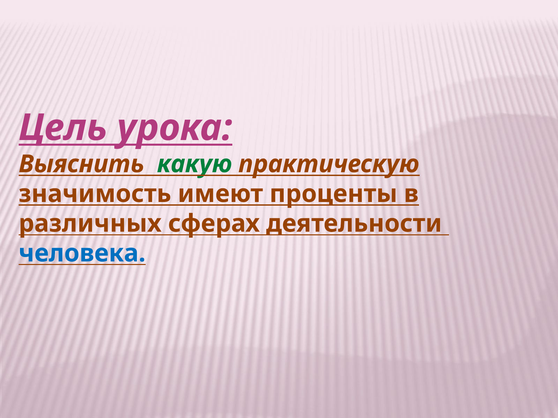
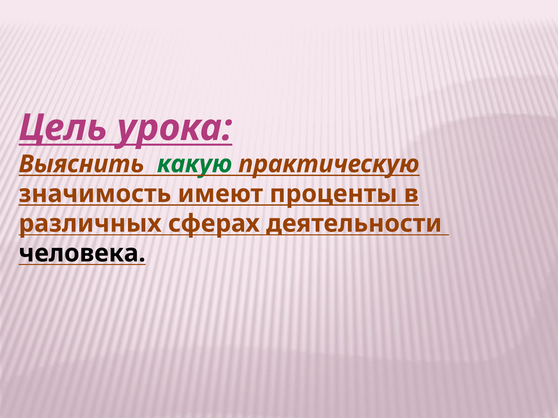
человека colour: blue -> black (82, 254)
